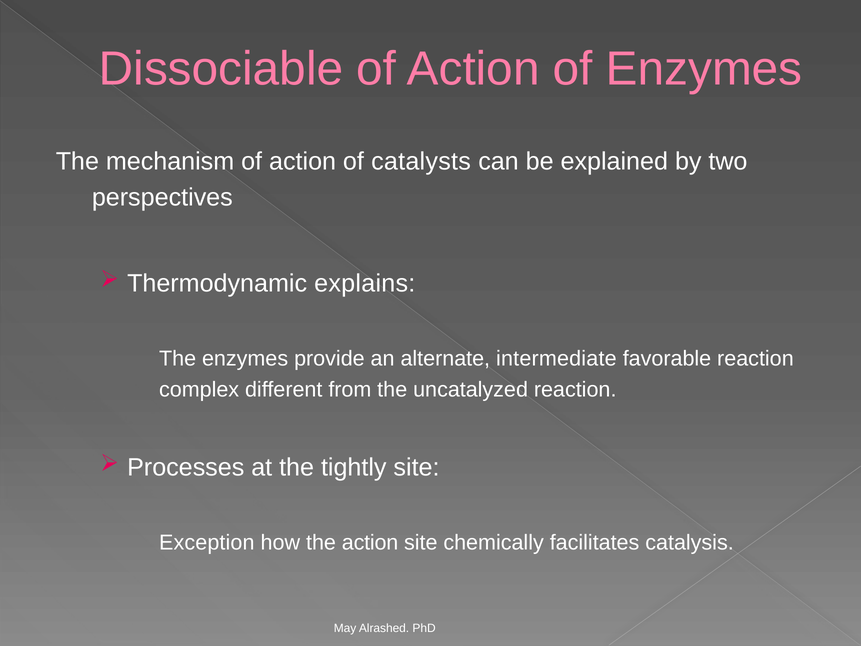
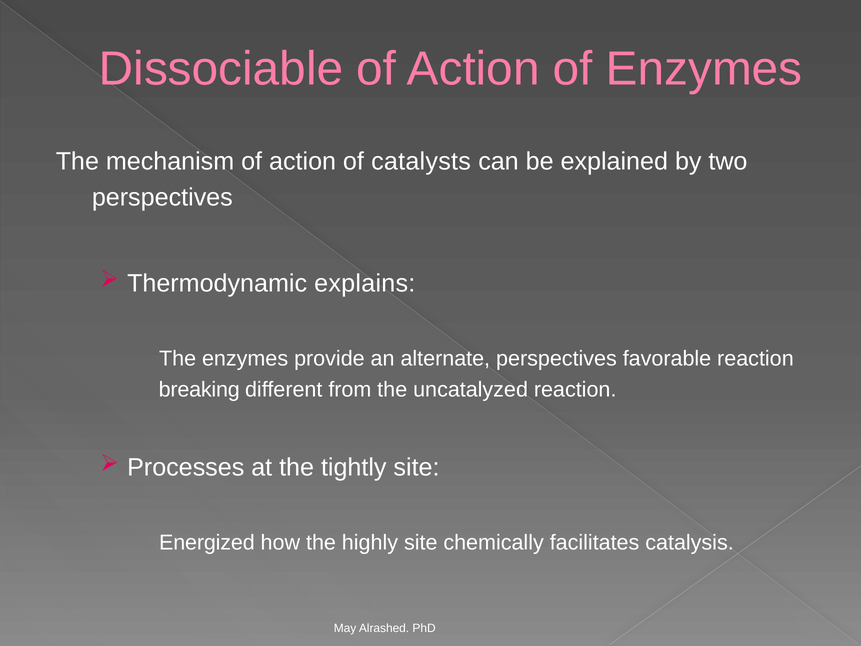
alternate intermediate: intermediate -> perspectives (556, 358)
complex: complex -> breaking (199, 389)
Exception: Exception -> Energized (207, 542)
the action: action -> highly (370, 542)
